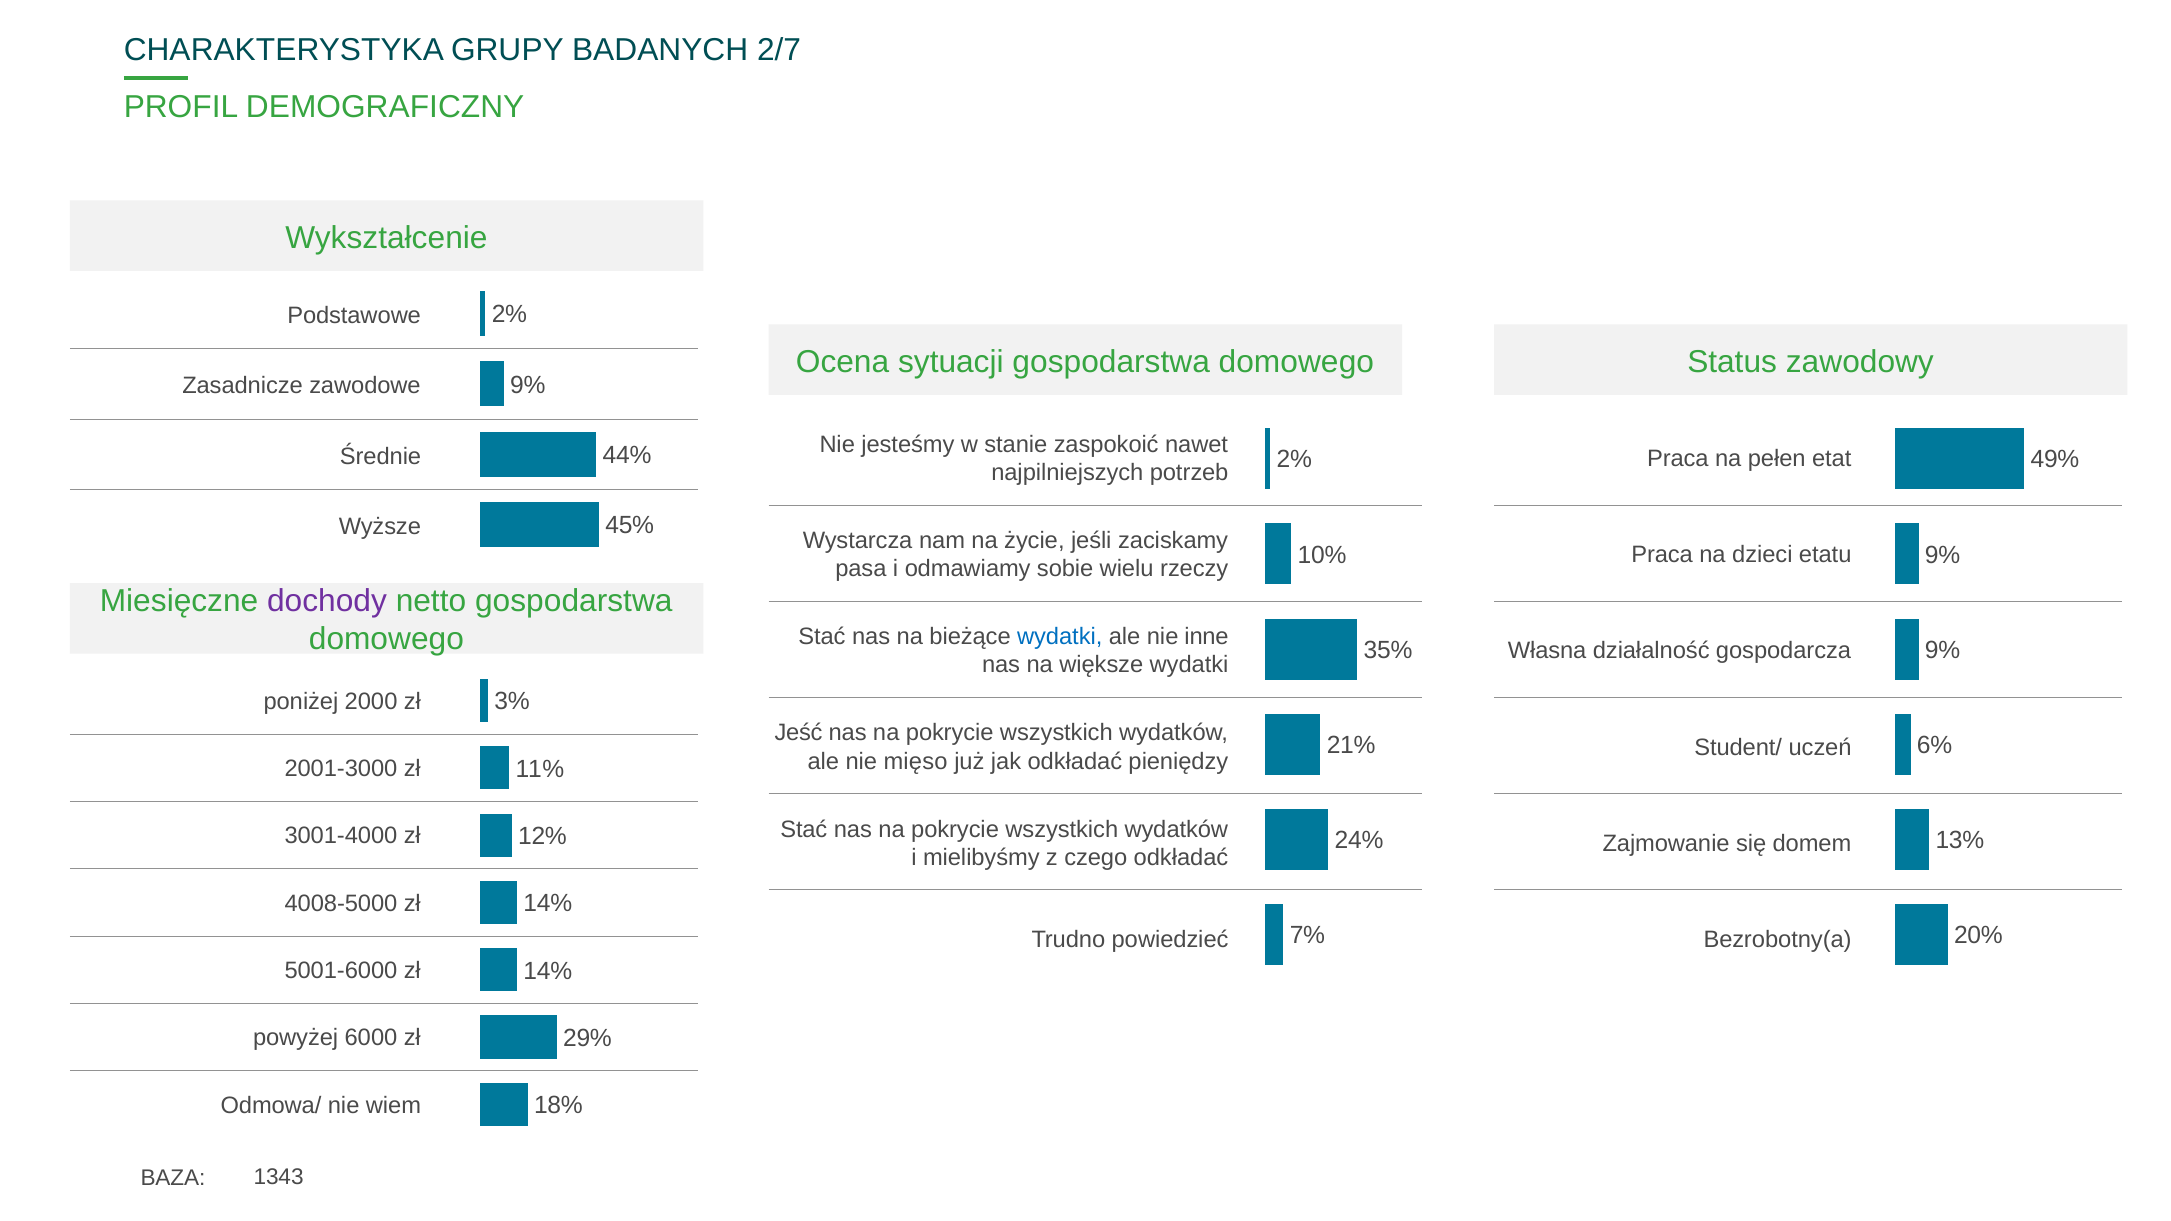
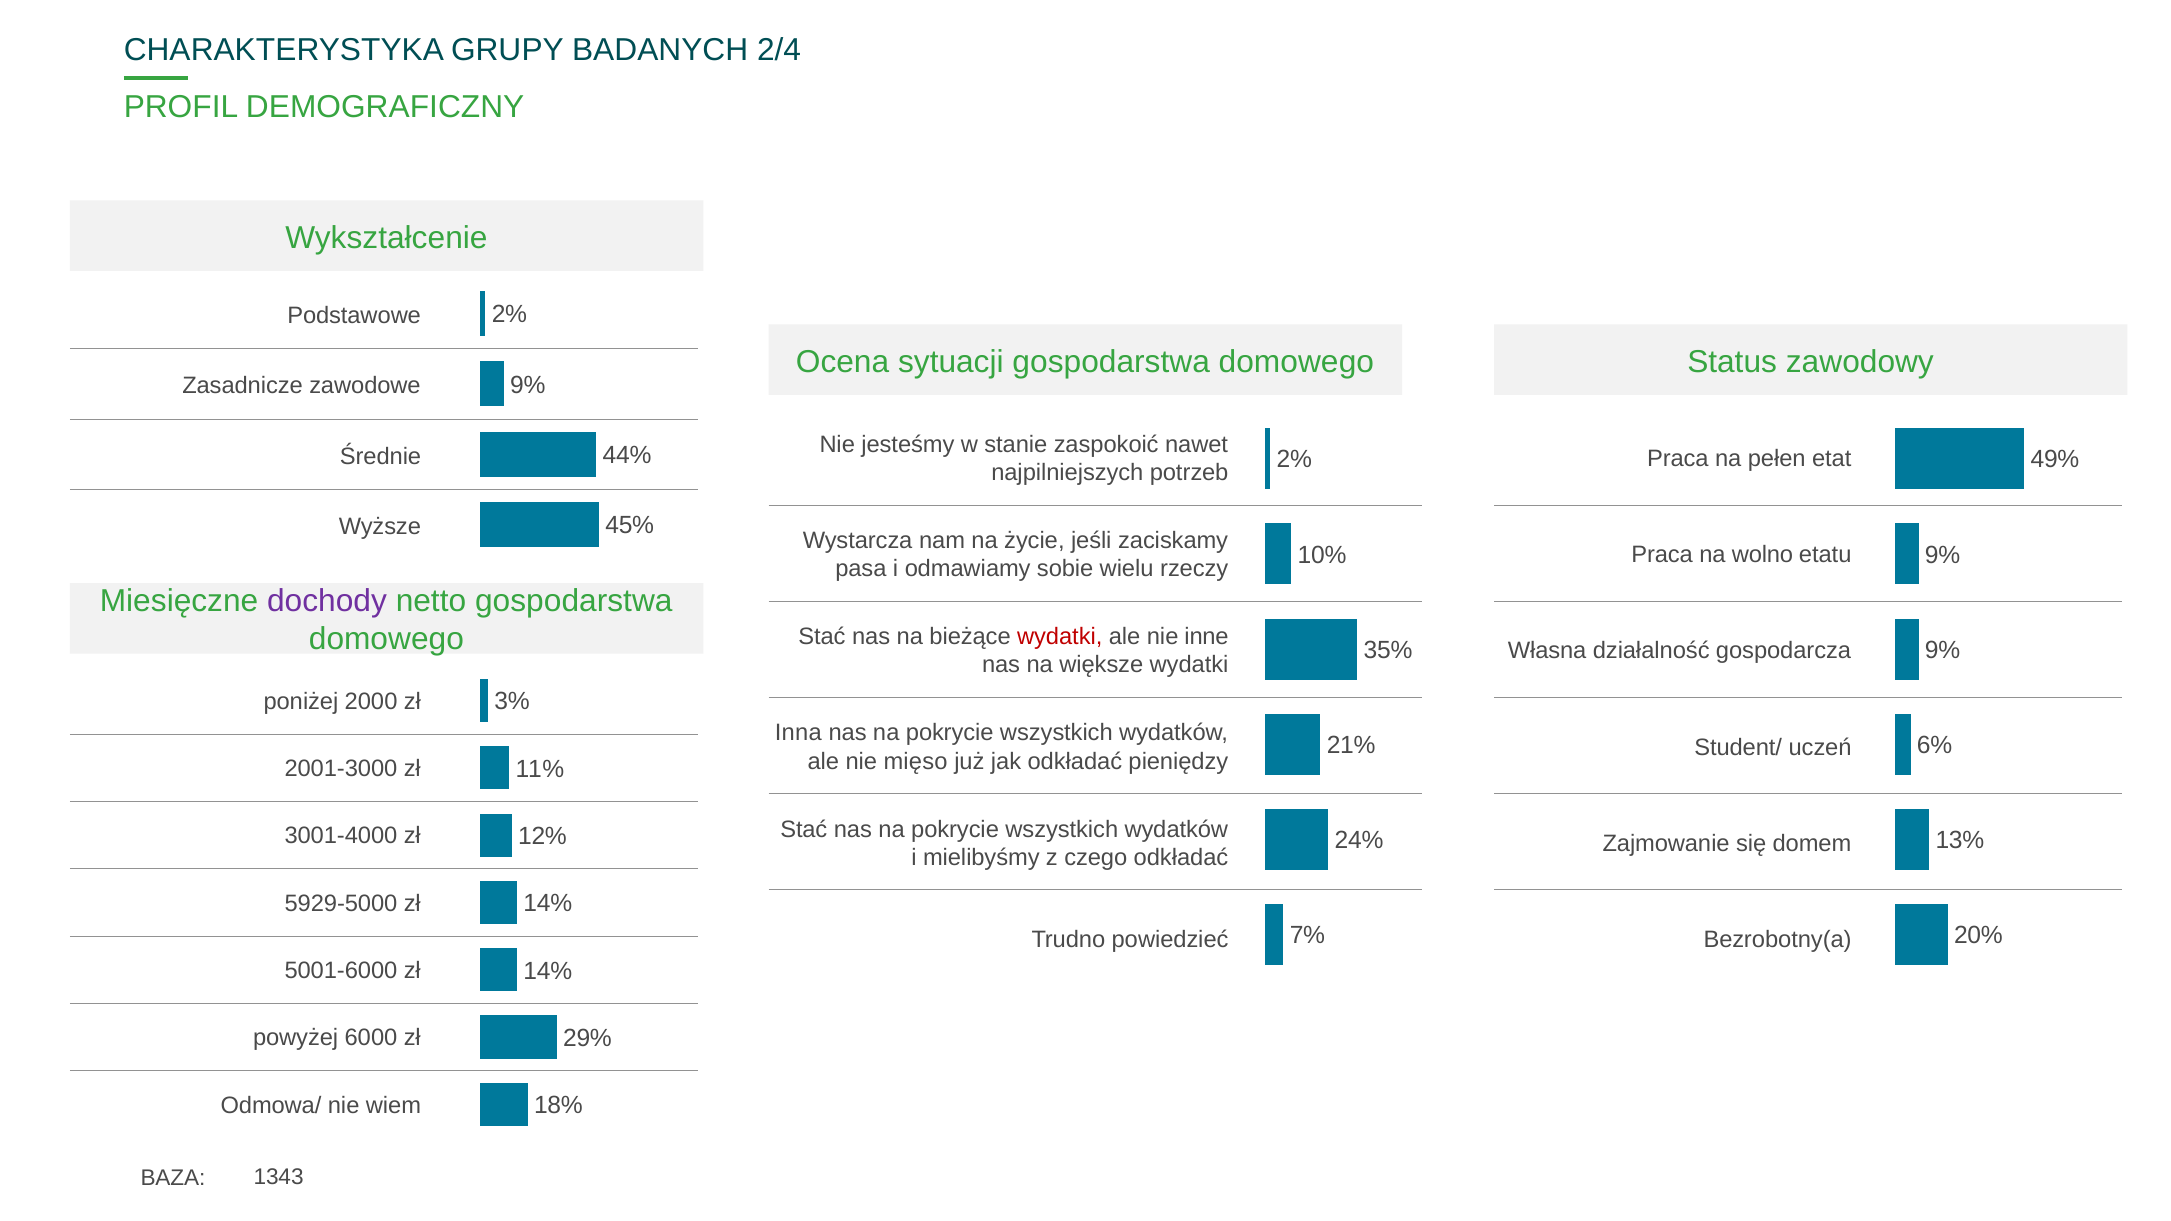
2/7: 2/7 -> 2/4 (779, 50)
dzieci: dzieci -> wolno (1762, 555)
wydatki colour: blue -> red (1060, 637)
Jeść: Jeść -> Inna (798, 733)
4008-5000: 4008-5000 -> 5929-5000 (341, 904)
